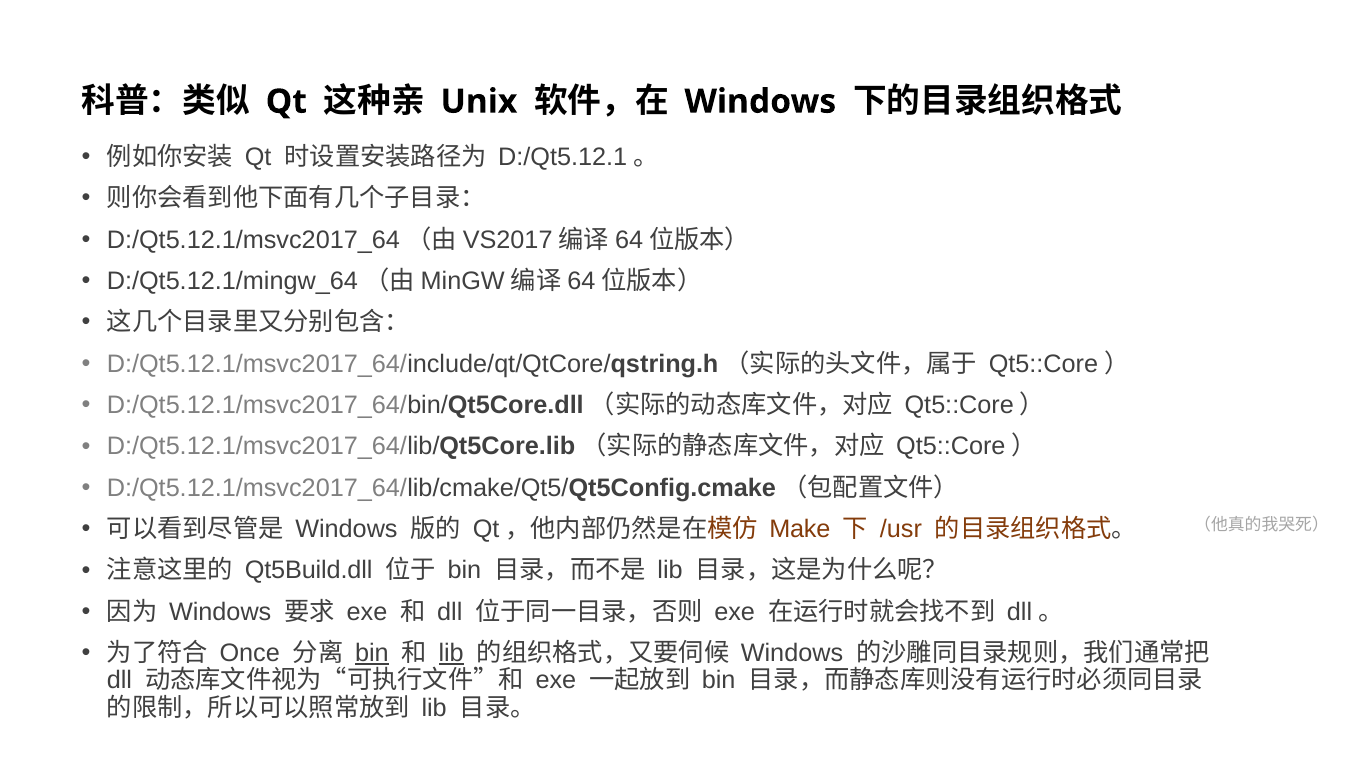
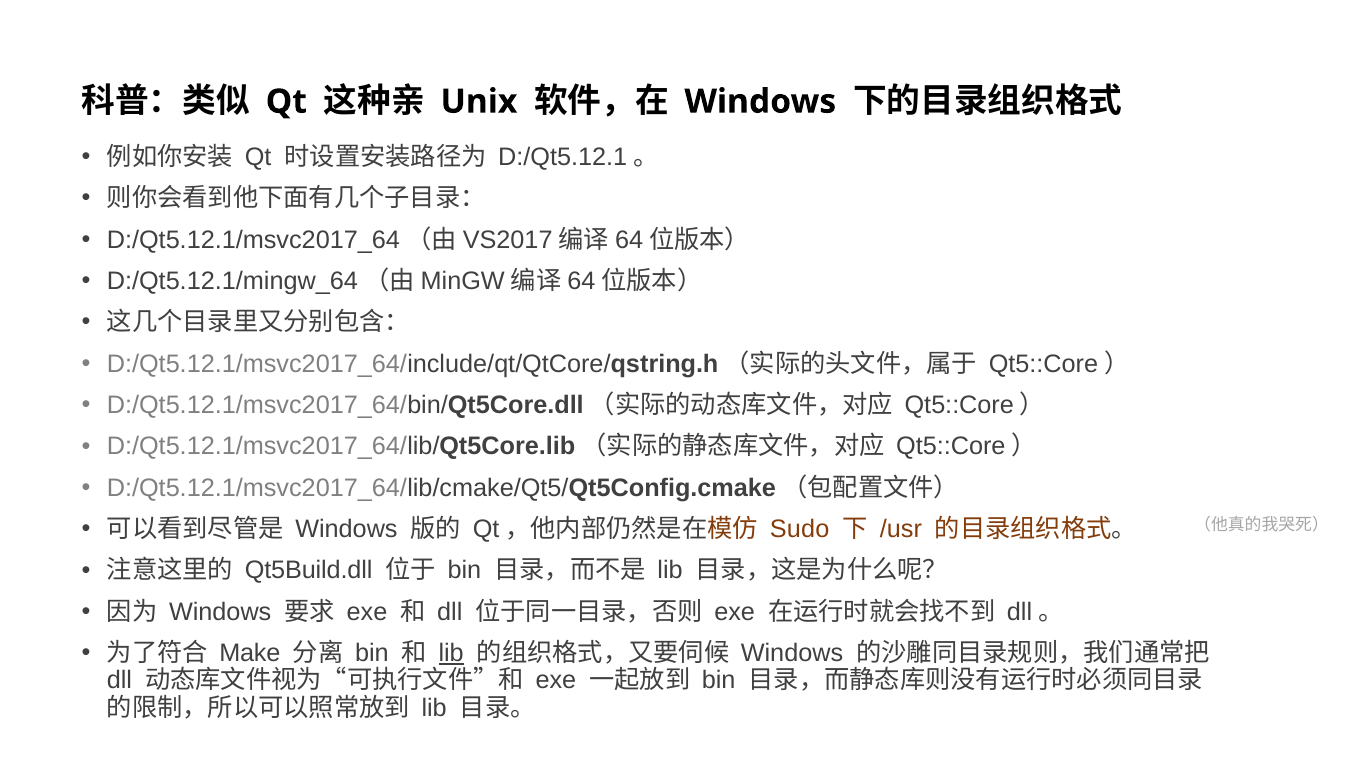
Make: Make -> Sudo (800, 529)
Once: Once -> Make (250, 653)
bin underline: present -> none (372, 653)
